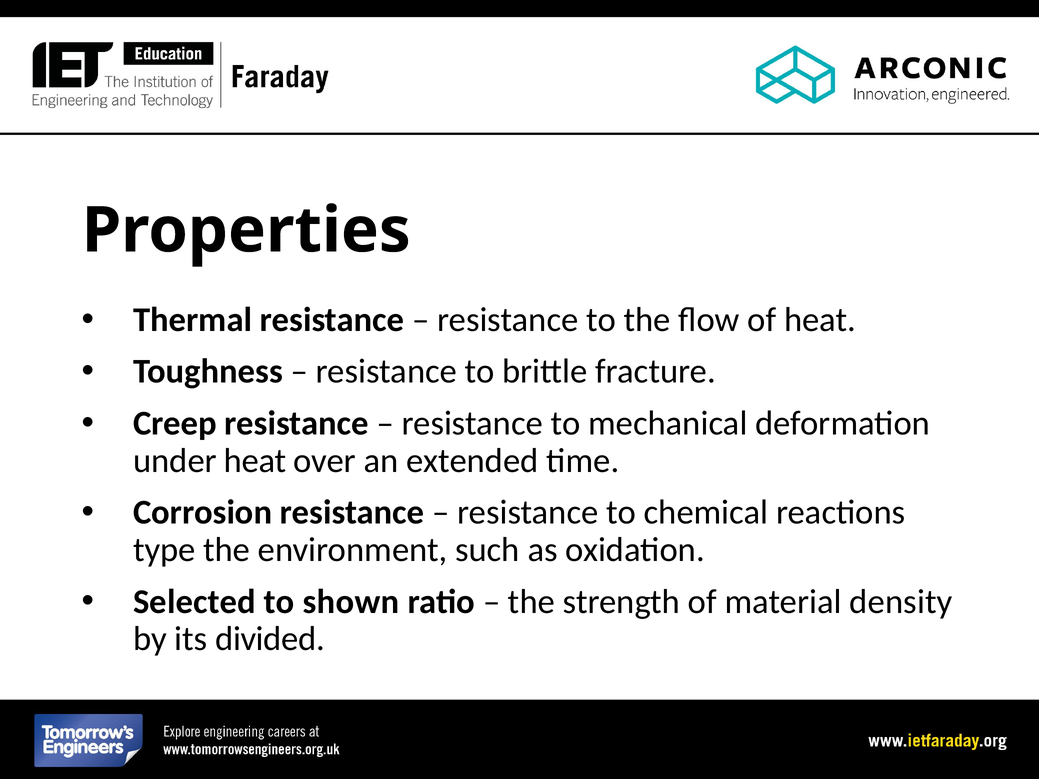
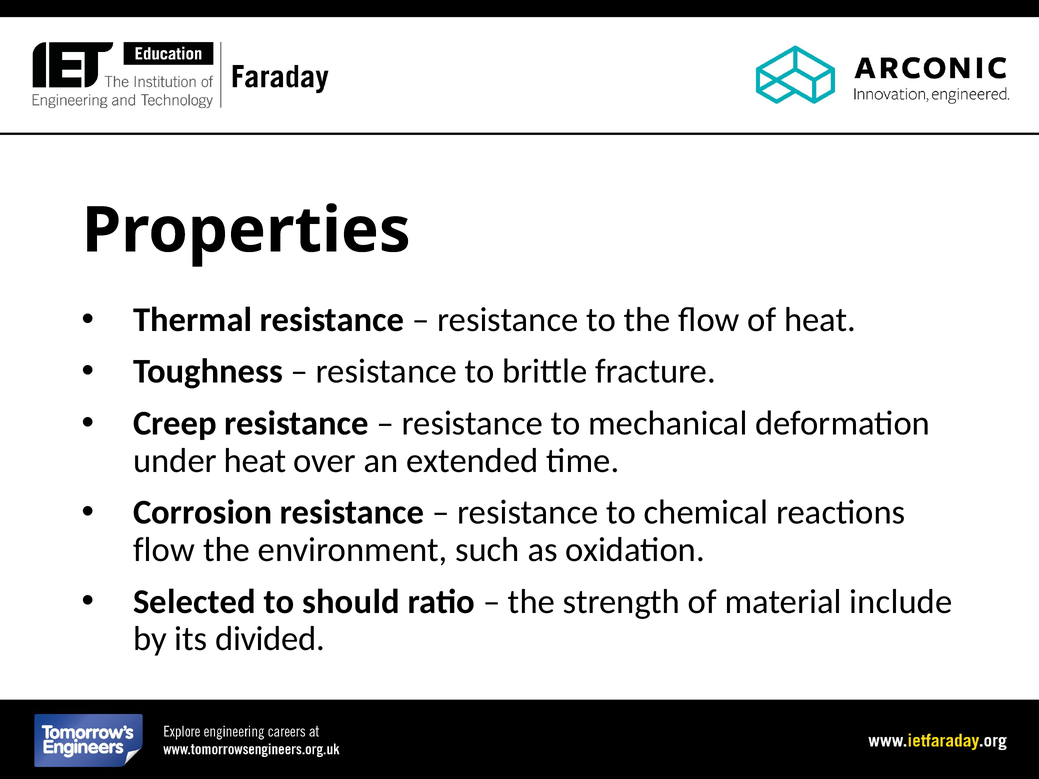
type: type -> flow (164, 550)
shown: shown -> should (351, 602)
density: density -> include (901, 602)
